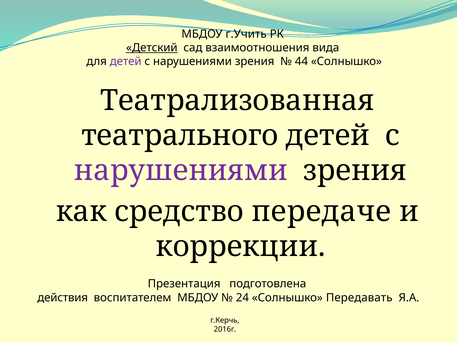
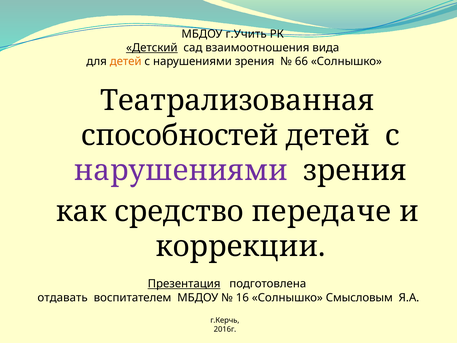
детей colour: purple -> orange (126, 61)
44: 44 -> 66 (301, 61)
театрального: театрального -> способностей (180, 135)
Презентация underline: none -> present (184, 284)
действия: действия -> отдавать (63, 297)
24: 24 -> 16 (242, 297)
Передавать: Передавать -> Смысловым (359, 297)
